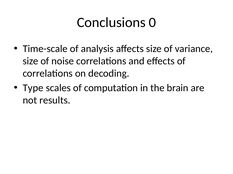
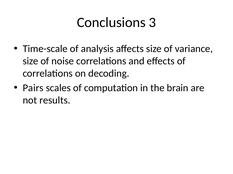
0: 0 -> 3 (152, 23)
Type: Type -> Pairs (33, 88)
